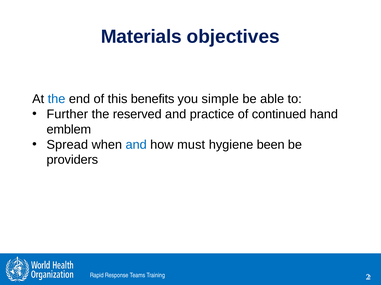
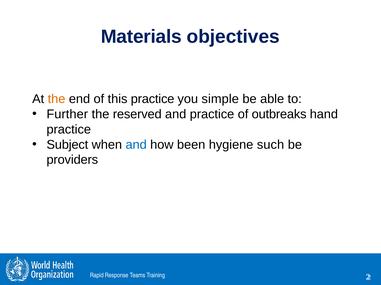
the colour: blue -> orange (57, 99)
this benefits: benefits -> practice (153, 99)
continued: continued -> outbreaks (279, 114)
emblem: emblem -> practice (69, 130)
Spread: Spread -> Subject (67, 145)
must: must -> been (191, 145)
been: been -> such (271, 145)
